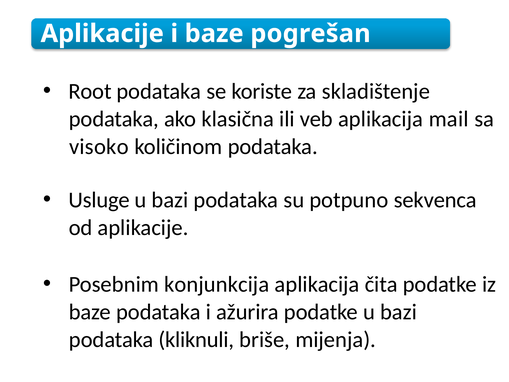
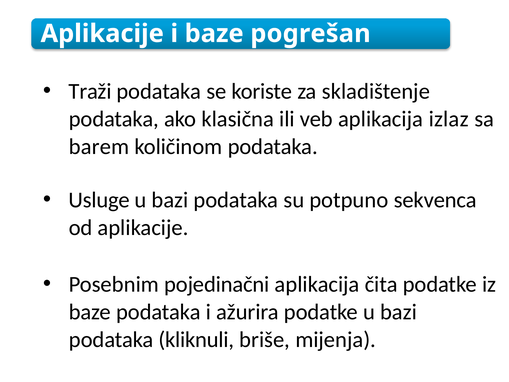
Root: Root -> Traži (90, 91)
mail: mail -> izlaz (449, 119)
visoko: visoko -> barem (99, 147)
konjunkcija: konjunkcija -> pojedinačni (217, 284)
